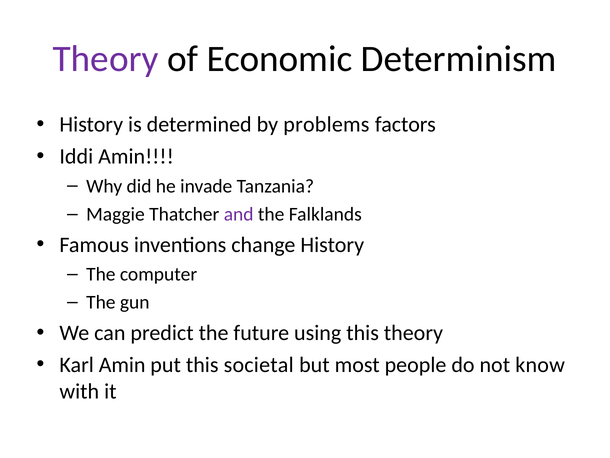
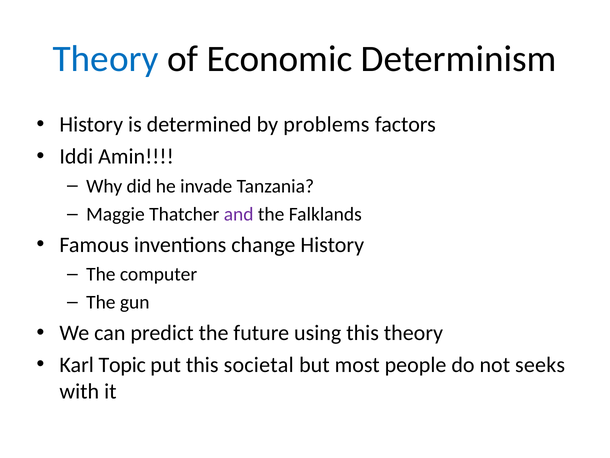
Theory colour: purple -> blue (106, 59)
Karl Amin: Amin -> Topic (122, 364)
know: know -> seeks (540, 364)
